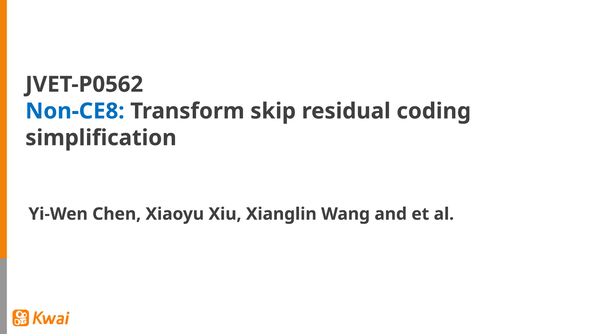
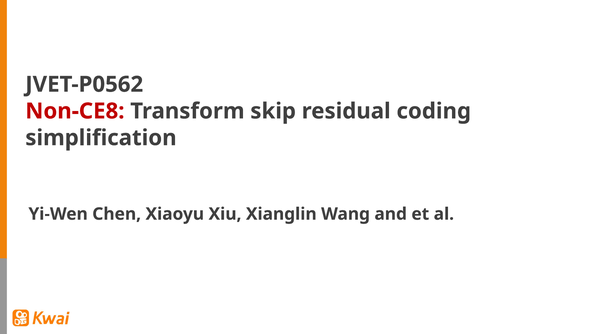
Non-CE8 colour: blue -> red (75, 111)
